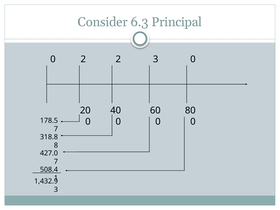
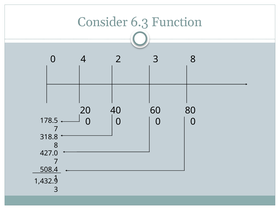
Principal: Principal -> Function (177, 22)
0 2: 2 -> 4 (83, 59)
3 0: 0 -> 8 (193, 59)
